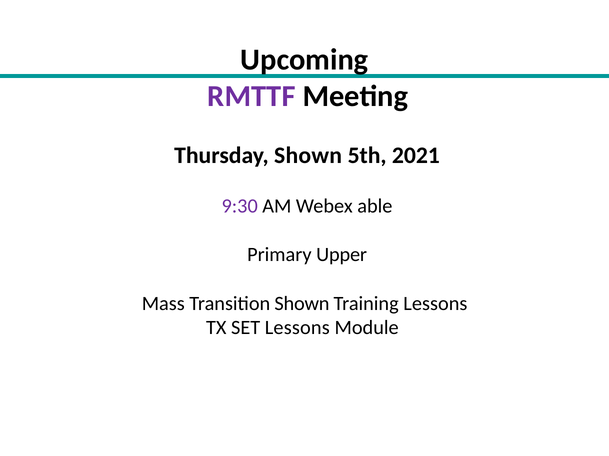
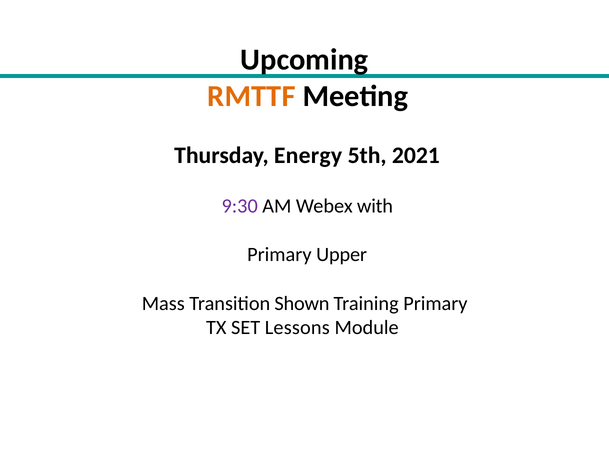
RMTTF colour: purple -> orange (252, 97)
Thursday Shown: Shown -> Energy (308, 156)
able: able -> with (375, 206)
Training Lessons: Lessons -> Primary (435, 304)
